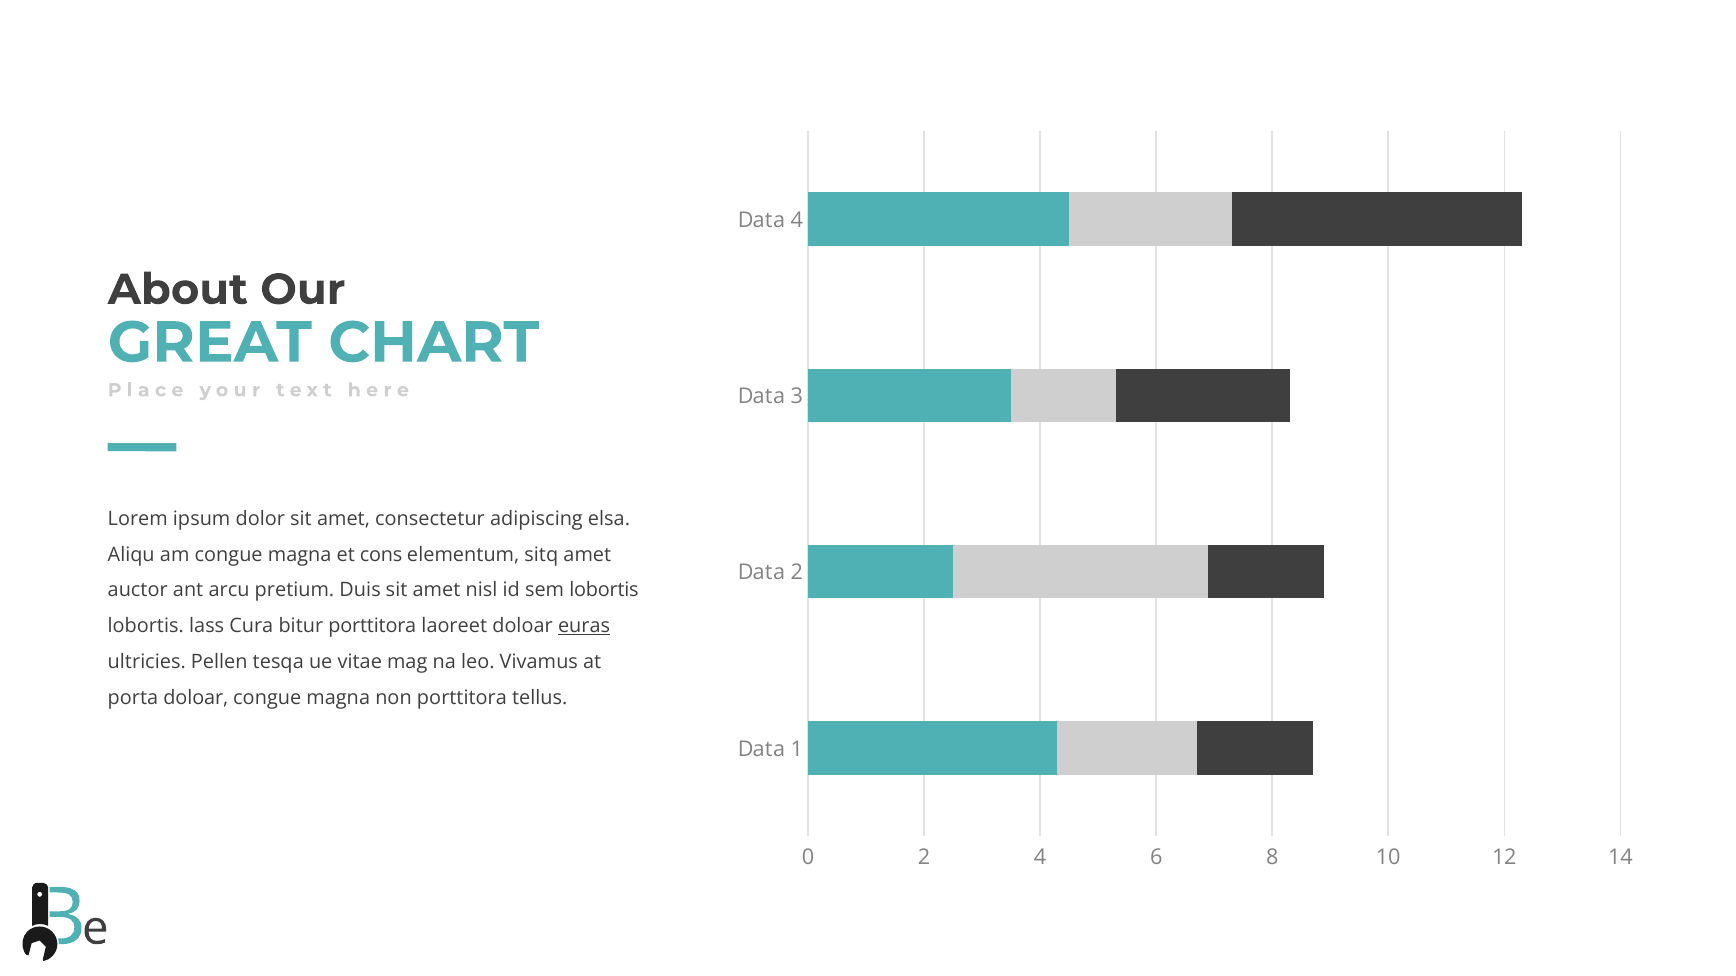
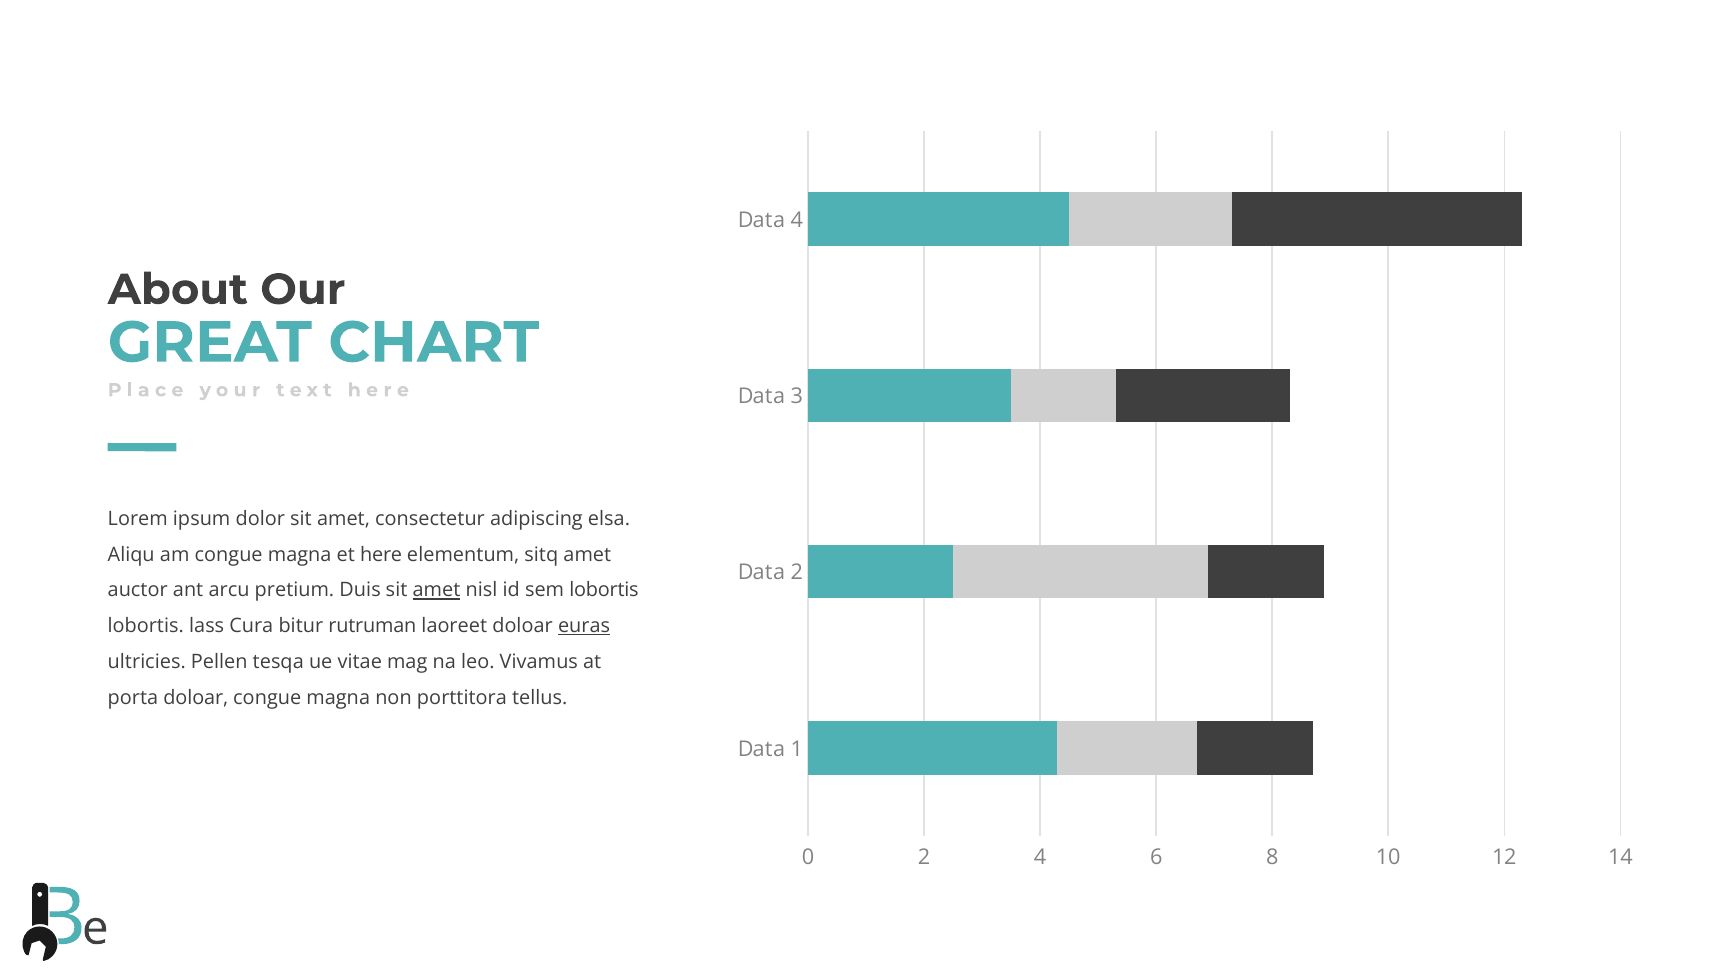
cons: cons -> here (381, 555)
amet underline: none -> present (436, 591)
bitur porttitora: porttitora -> rutruman (372, 627)
